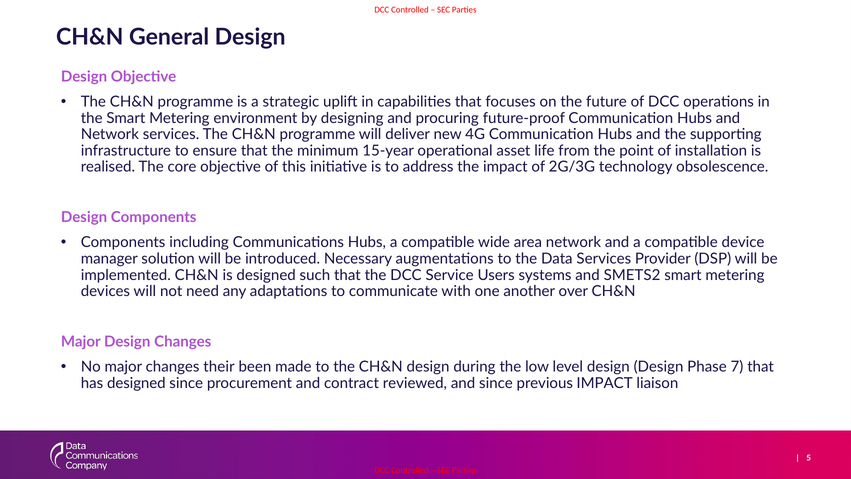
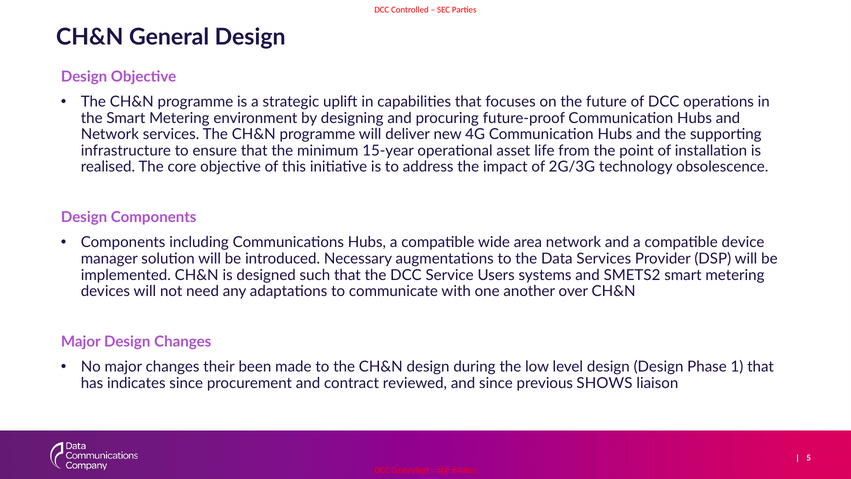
7: 7 -> 1 (737, 367)
has designed: designed -> indicates (136, 383)
previous IMPACT: IMPACT -> SHOWS (604, 383)
